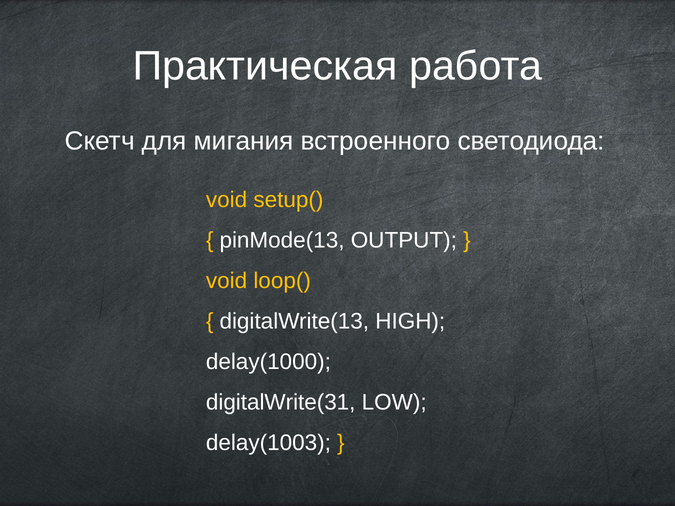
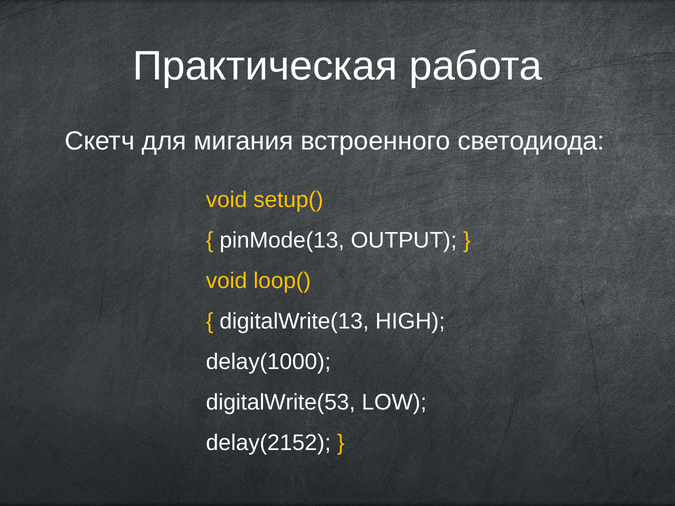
digitalWrite(31: digitalWrite(31 -> digitalWrite(53 (281, 402)
delay(1003: delay(1003 -> delay(2152 (268, 443)
